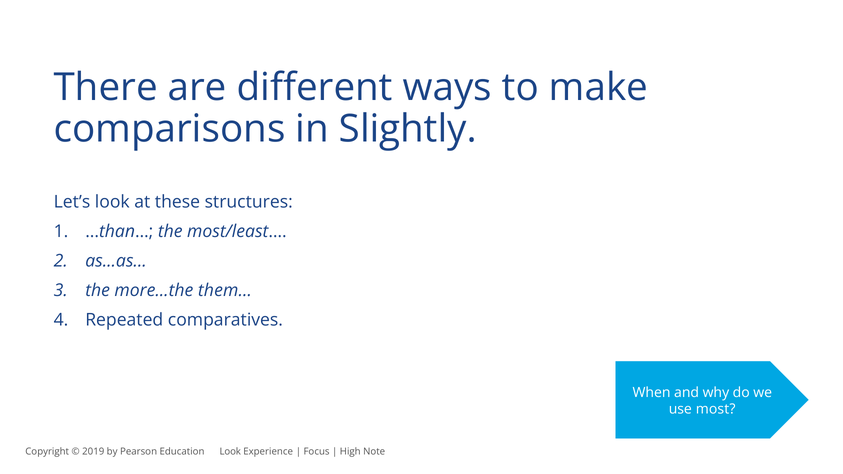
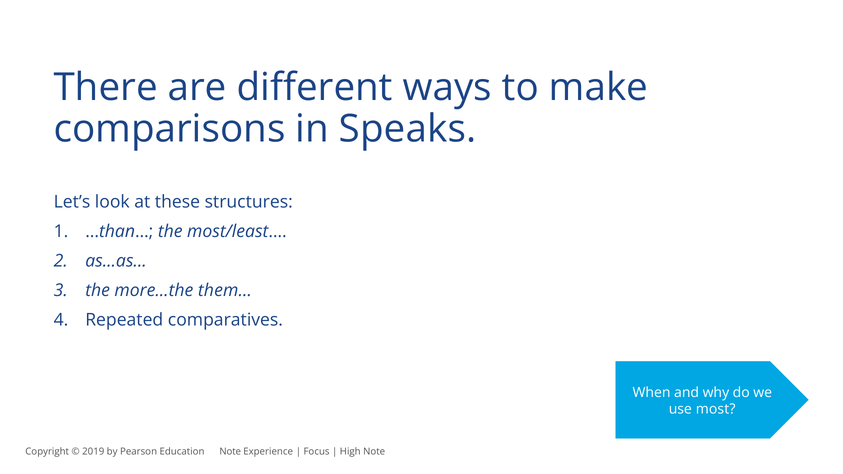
Slightly: Slightly -> Speaks (408, 129)
Education Look: Look -> Note (230, 452)
